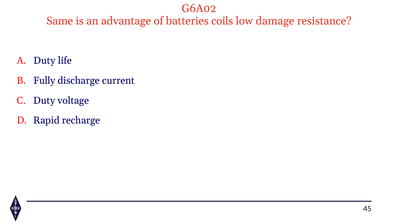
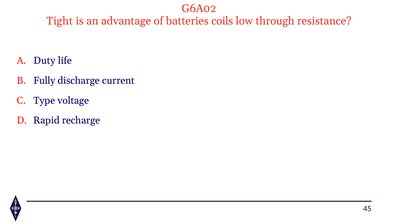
Same: Same -> Tight (60, 21)
damage: damage -> through (275, 21)
Duty: Duty -> Type (44, 100)
